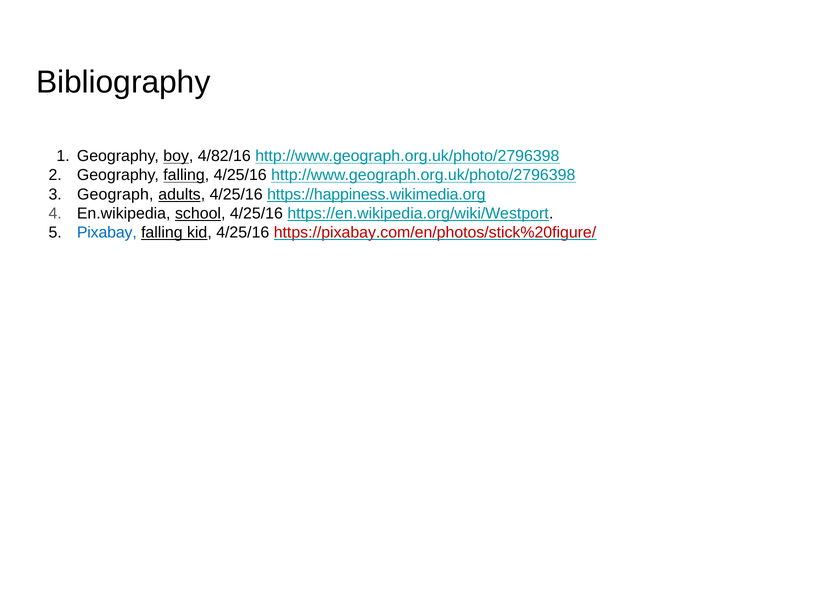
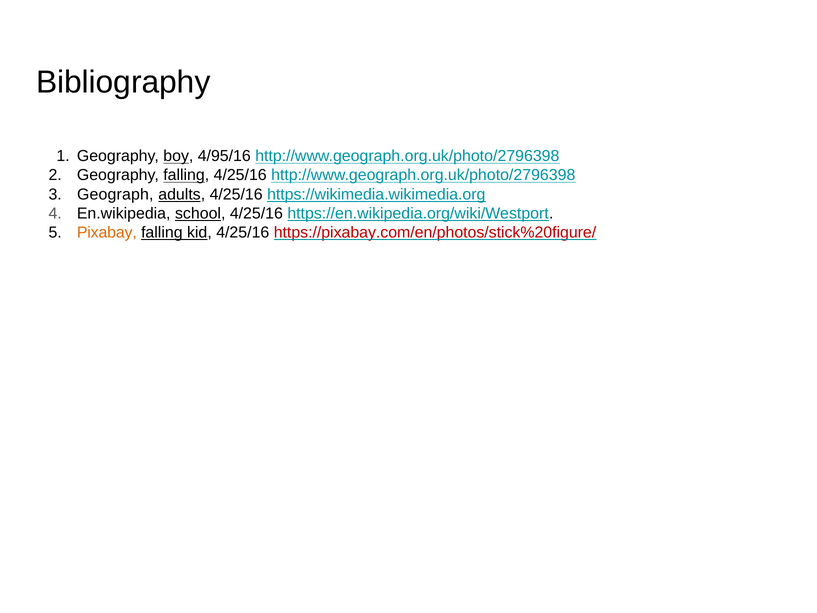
4/82/16: 4/82/16 -> 4/95/16 (224, 156)
https://happiness.wikimedia.org: https://happiness.wikimedia.org -> https://wikimedia.wikimedia.org (376, 194)
Pixabay colour: blue -> orange (107, 232)
